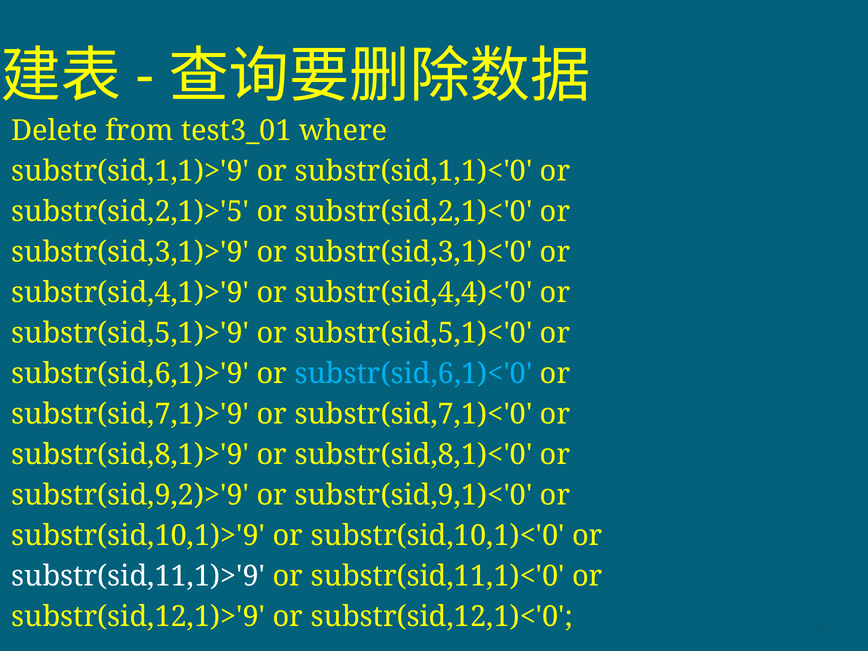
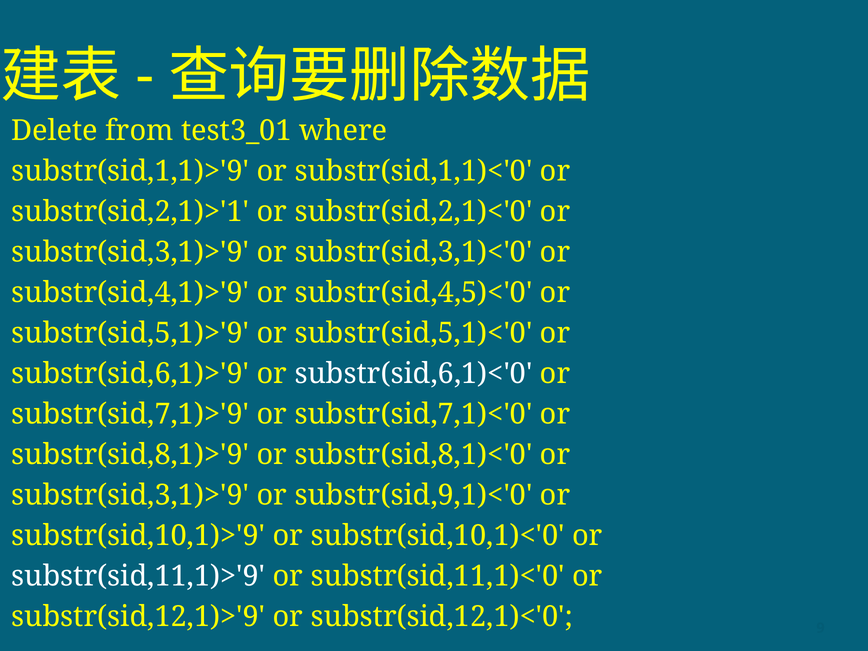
substr(sid,2,1)>'5: substr(sid,2,1)>'5 -> substr(sid,2,1)>'1 (130, 212)
substr(sid,4,4)<'0: substr(sid,4,4)<'0 -> substr(sid,4,5)<'0 (414, 293)
substr(sid,6,1)<'0 colour: light blue -> white (414, 374)
substr(sid,9,2)>'9: substr(sid,9,2)>'9 -> substr(sid,3,1)>'9 (130, 495)
